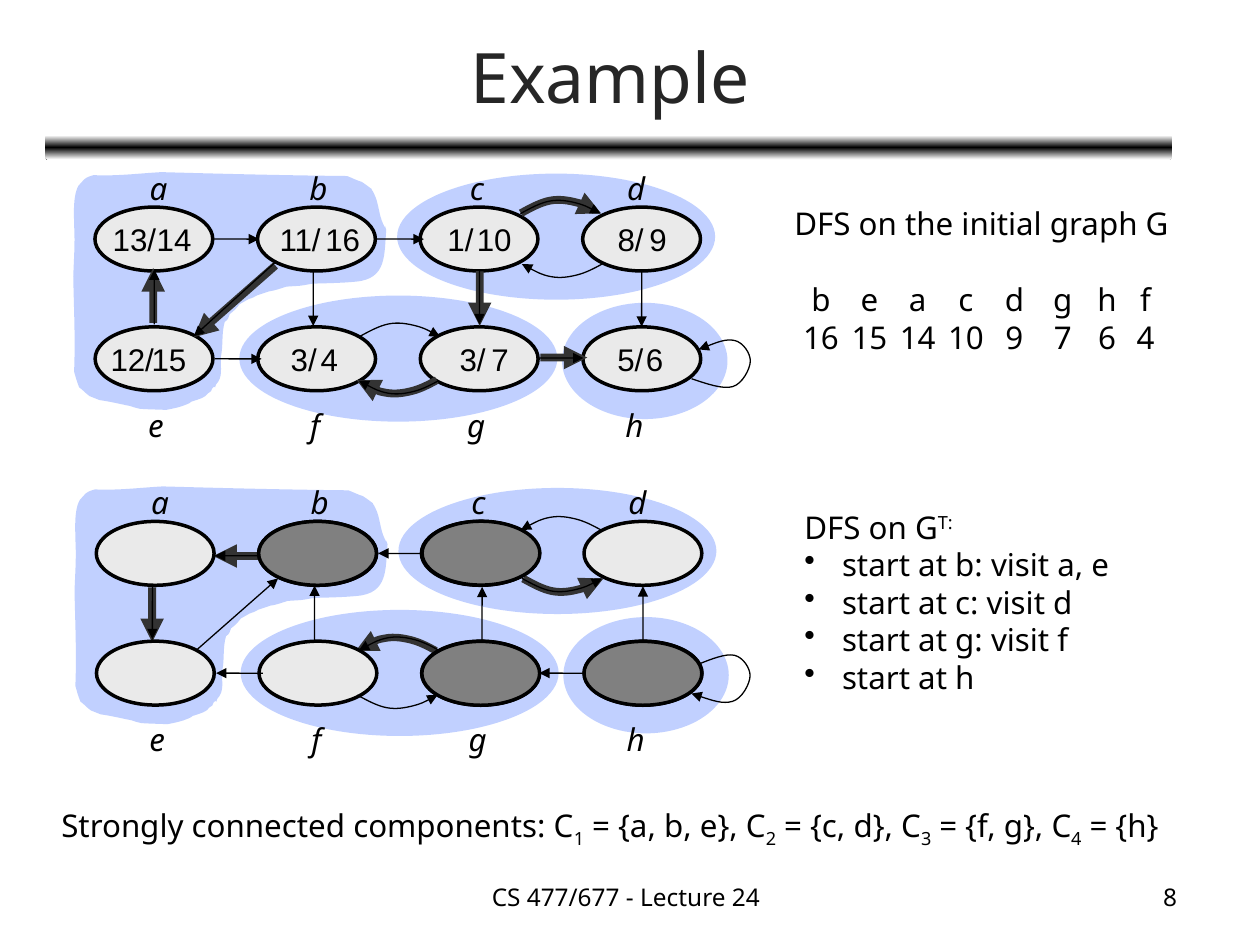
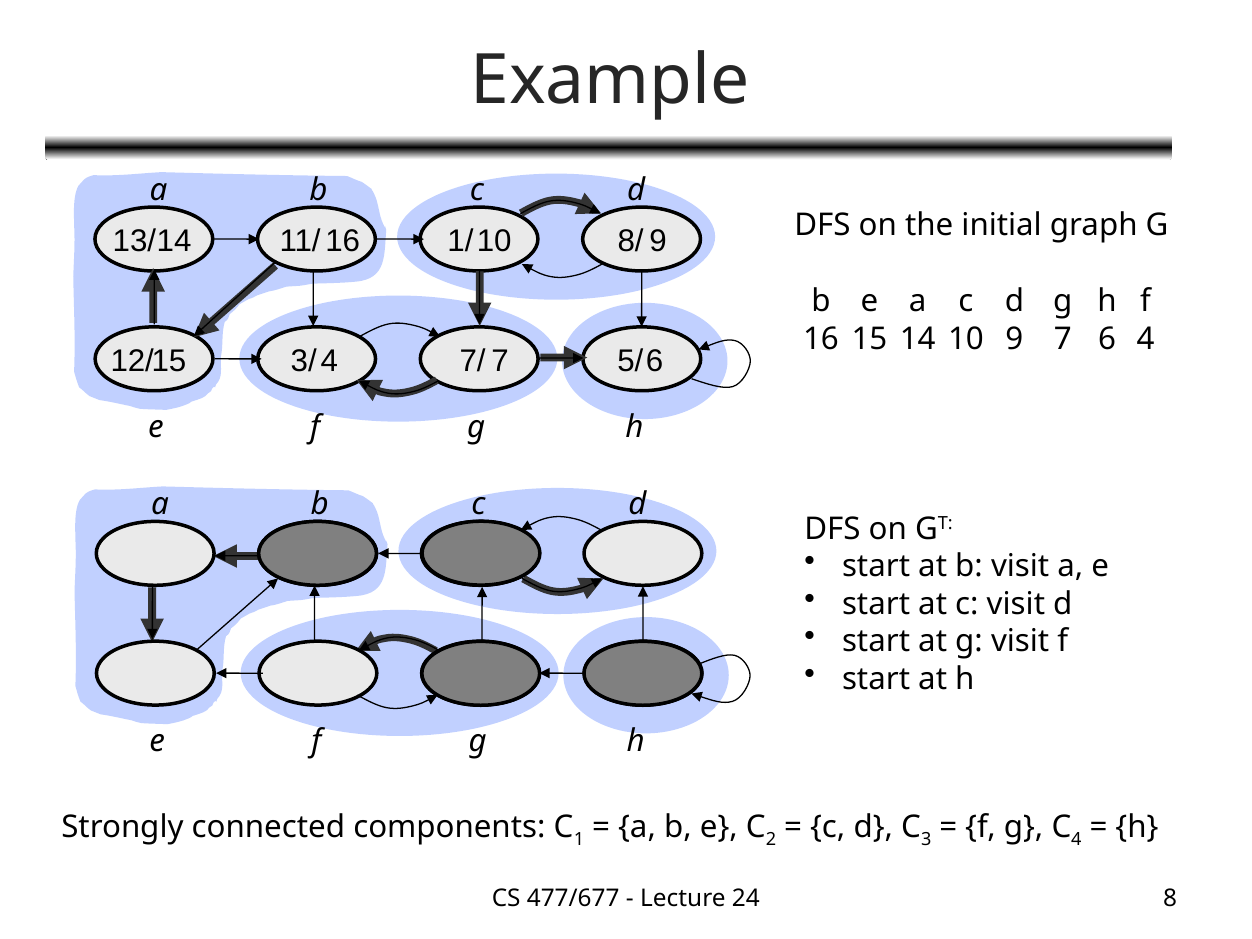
3/: 3/ -> 7/ (473, 361)
